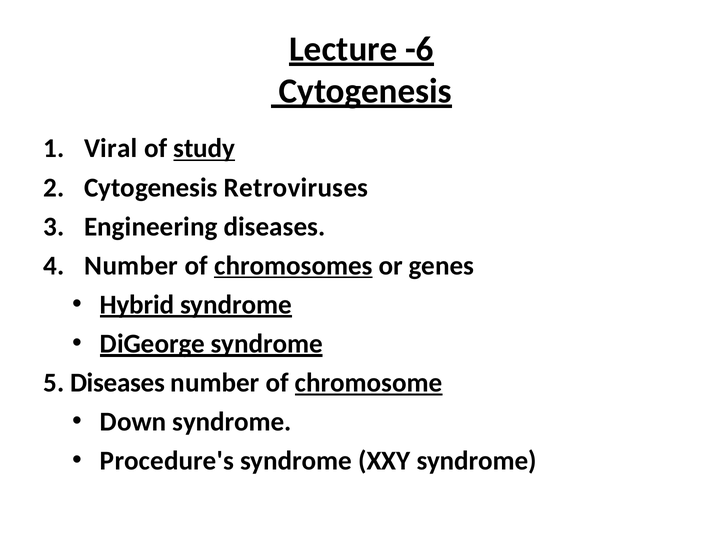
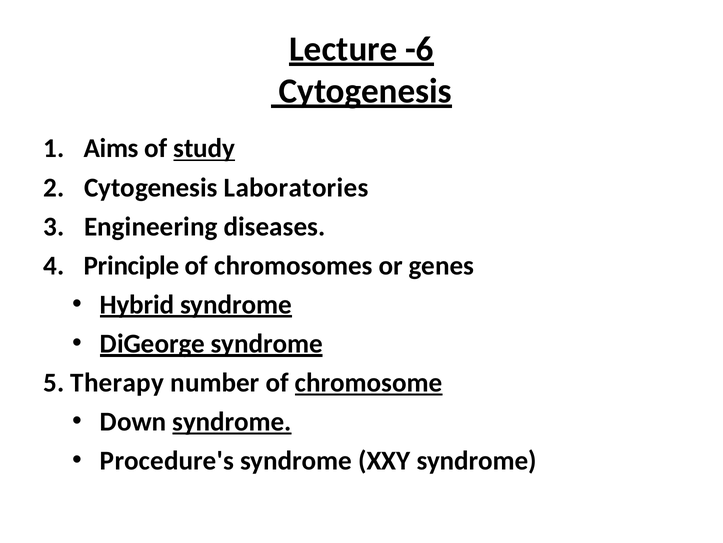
Viral: Viral -> Aims (111, 148)
Retroviruses: Retroviruses -> Laboratories (296, 187)
Number: Number -> Principle (132, 265)
chromosomes underline: present -> none (293, 265)
5 Diseases: Diseases -> Therapy (117, 382)
syndrome underline: none -> present (232, 421)
